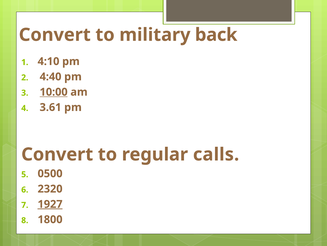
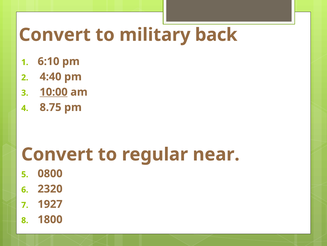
4:10: 4:10 -> 6:10 (48, 61)
3.61: 3.61 -> 8.75 (51, 107)
calls: calls -> near (216, 154)
0500: 0500 -> 0800 (50, 173)
1927 underline: present -> none (50, 204)
